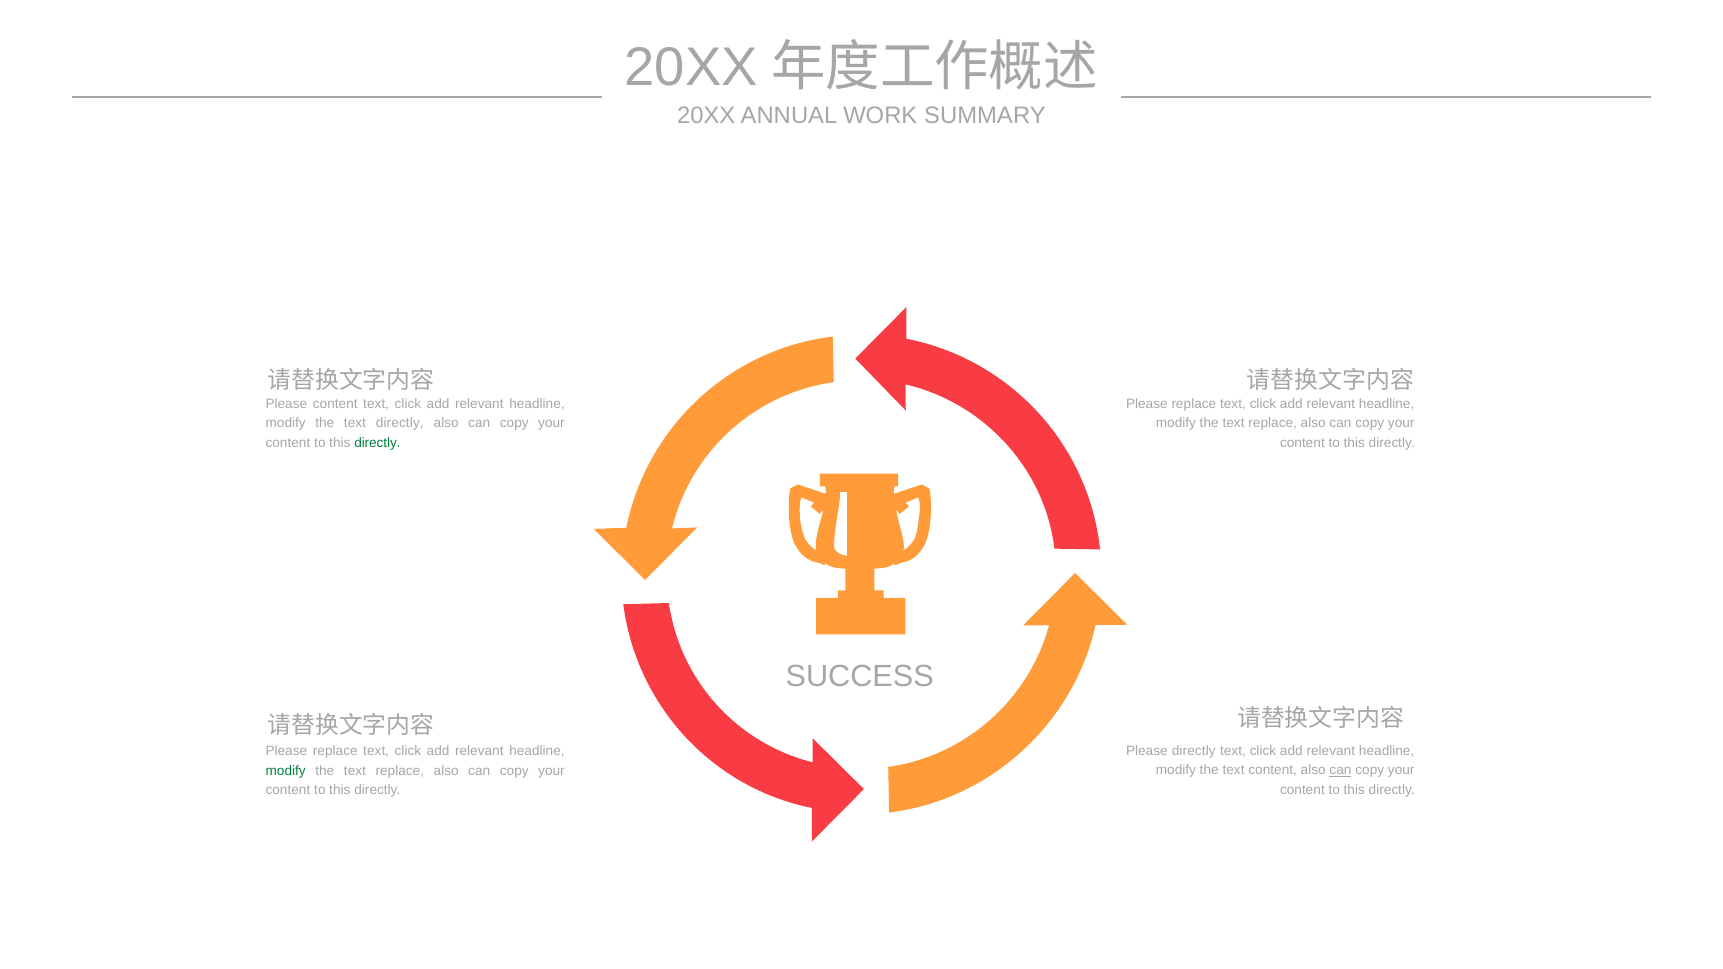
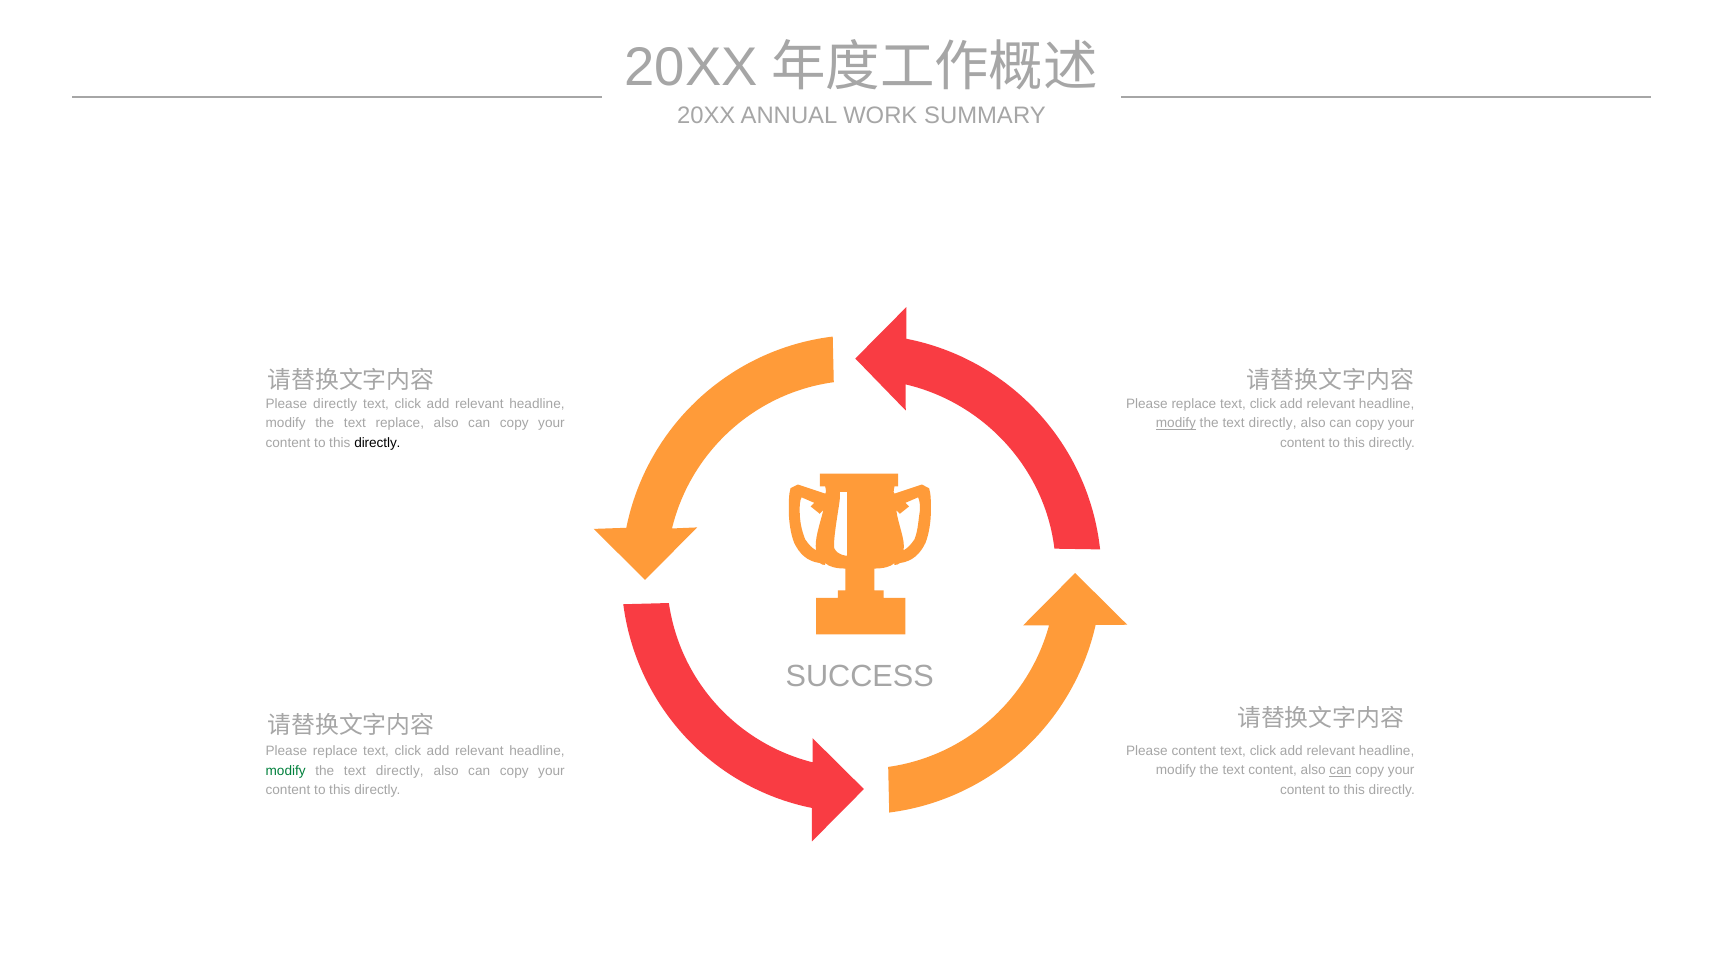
Please content: content -> directly (335, 404)
text directly: directly -> replace (400, 423)
modify underline: none -> present (1176, 423)
replace: replace -> directly (1273, 423)
directly colour: green -> black (377, 443)
Please directly: directly -> content (1194, 751)
replace: replace -> directly (400, 771)
